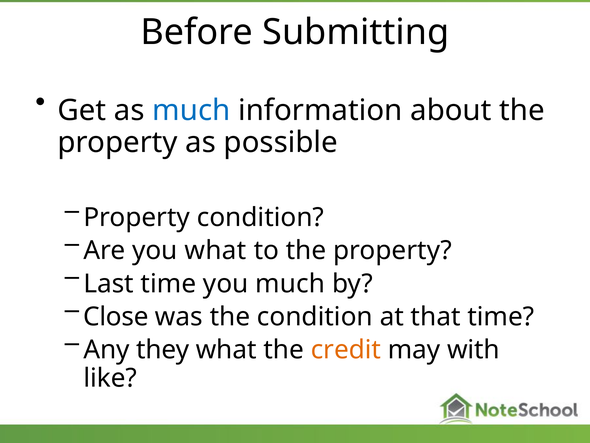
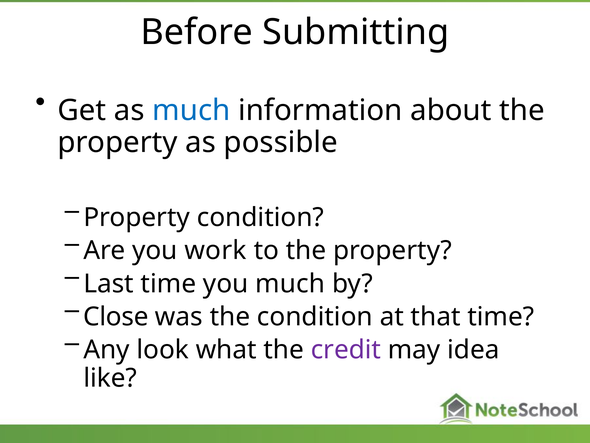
you what: what -> work (215, 250)
they: they -> look (163, 350)
credit colour: orange -> purple (346, 350)
with: with -> idea (473, 350)
